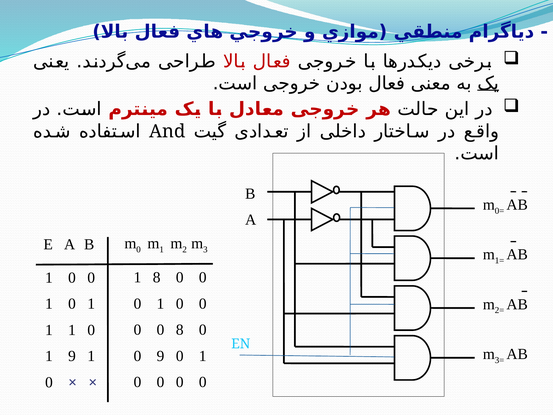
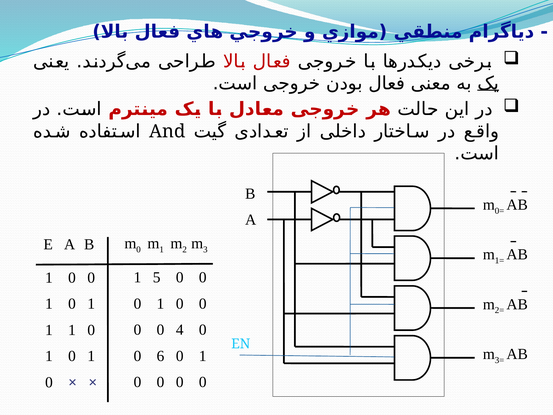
1 8: 8 -> 5 (157, 277)
0 8: 8 -> 4 (180, 330)
0 9: 9 -> 6 (160, 356)
9: 9 -> 0 (72, 356)
